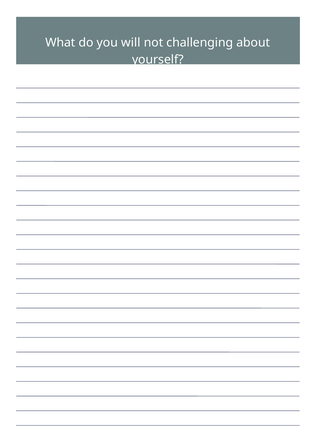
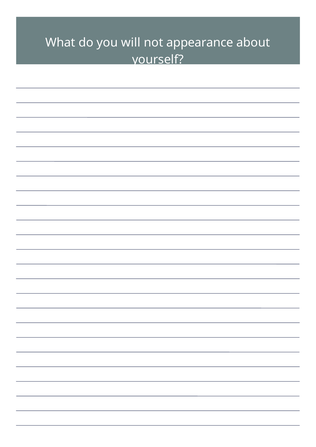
challenging: challenging -> appearance (200, 43)
